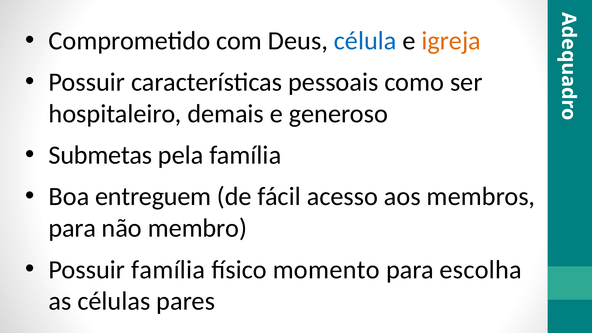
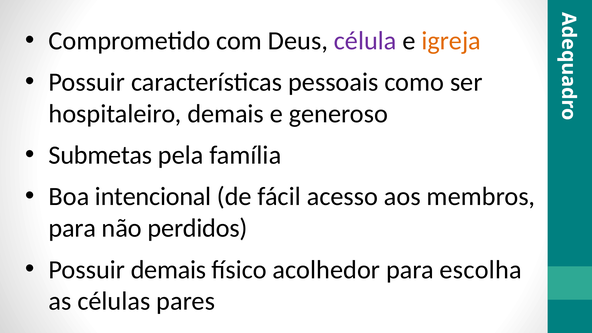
célula colour: blue -> purple (365, 41)
entreguem: entreguem -> intencional (153, 197)
membro: membro -> perdidos (198, 228)
Possuir família: família -> demais (168, 270)
momento: momento -> acolhedor (326, 270)
